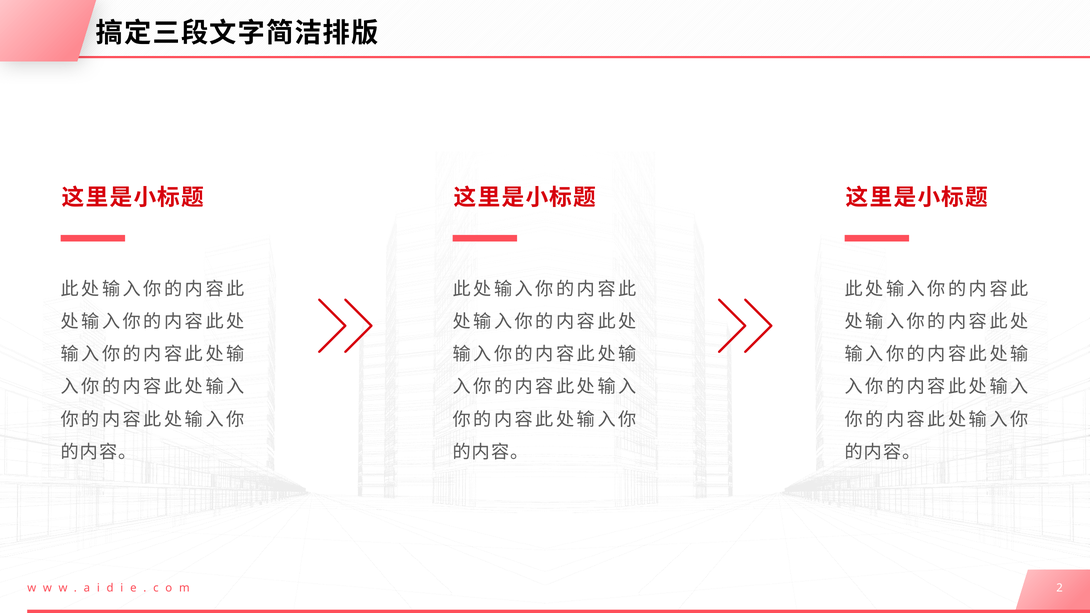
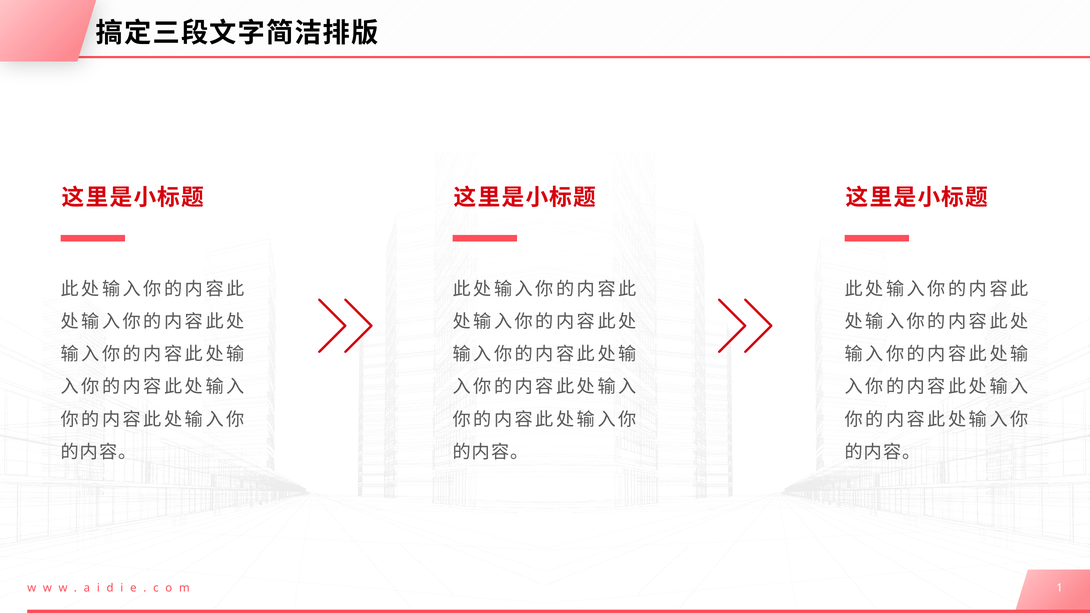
2: 2 -> 1 (1060, 588)
